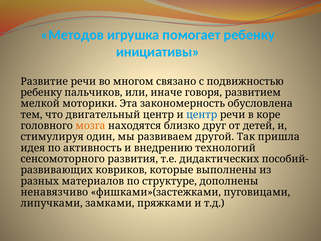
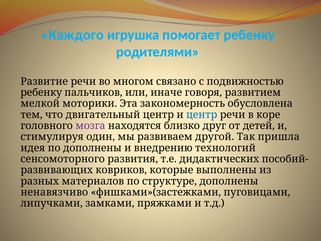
Методов: Методов -> Каждого (72, 35)
инициативы: инициативы -> родителями (158, 52)
мозга colour: orange -> purple (90, 126)
по активность: активность -> дополнены (92, 148)
